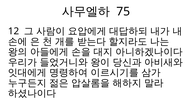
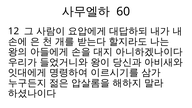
75: 75 -> 60 (123, 12)
